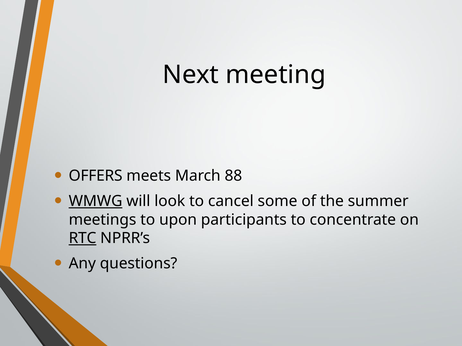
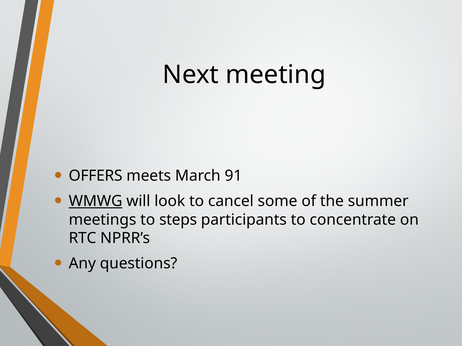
88: 88 -> 91 (233, 176)
upon: upon -> steps (178, 220)
RTC underline: present -> none (83, 238)
